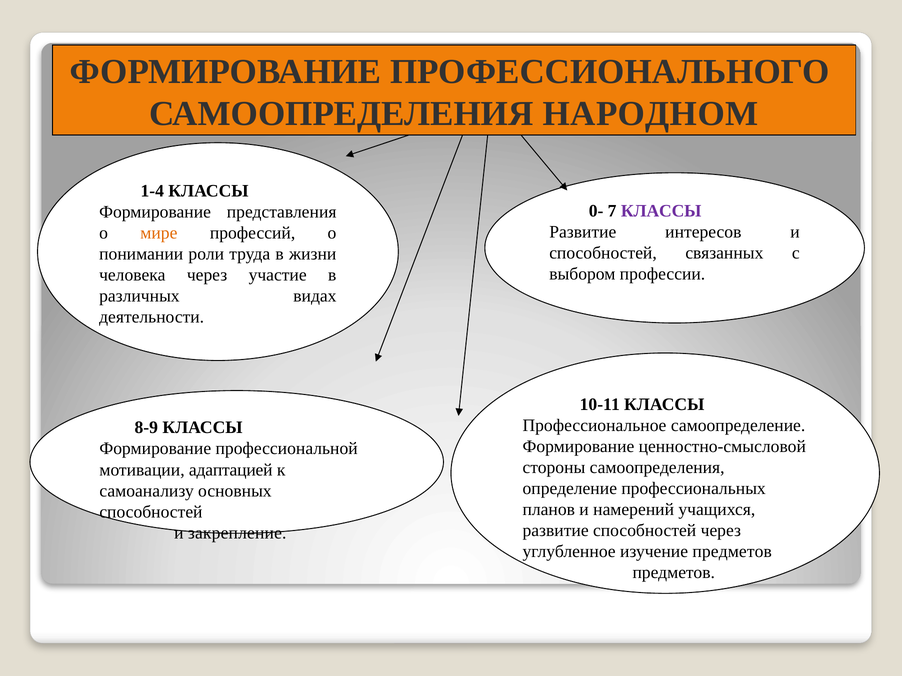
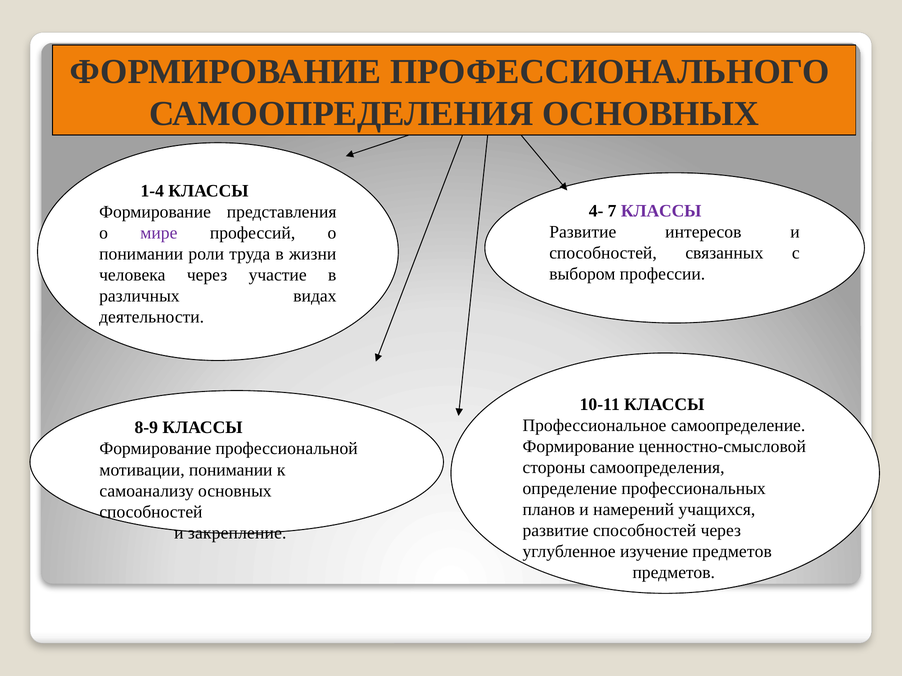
САМООПРЕДЕЛЕНИЯ НАРОДНОМ: НАРОДНОМ -> ОСНОВНЫХ (651, 114)
0-: 0- -> 4- (596, 211)
мире colour: orange -> purple (159, 233)
мотивации адаптацией: адаптацией -> понимании (231, 470)
